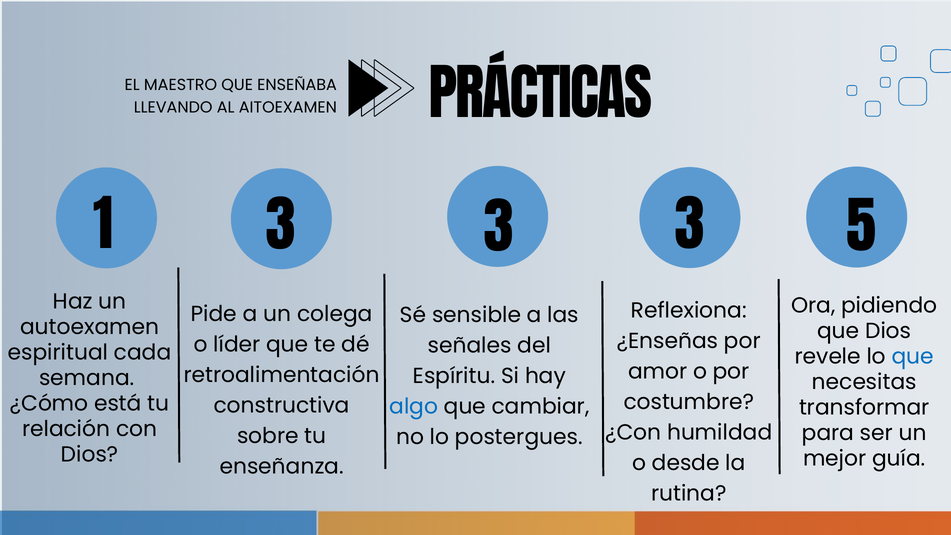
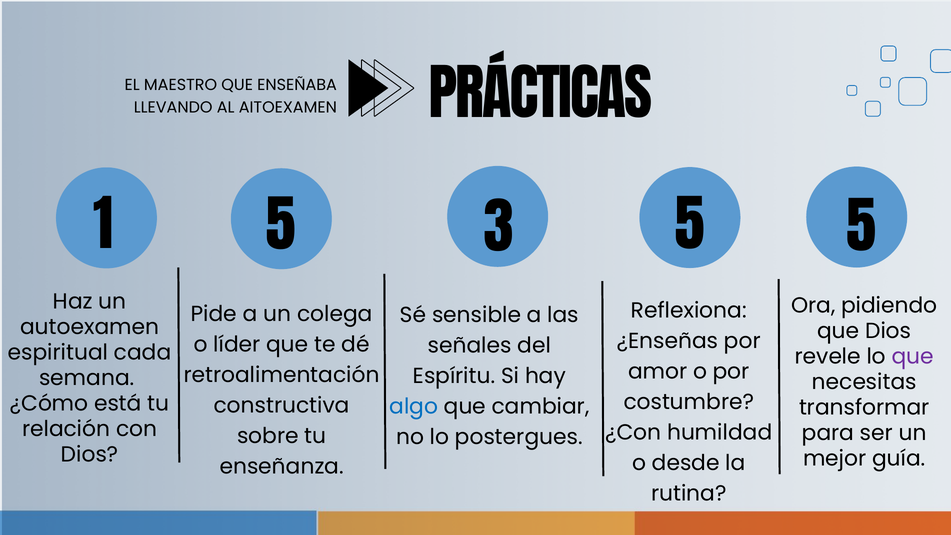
1 3: 3 -> 5 (281, 229)
3: 3 -> 5 (690, 228)
que colour: blue -> purple (913, 357)
